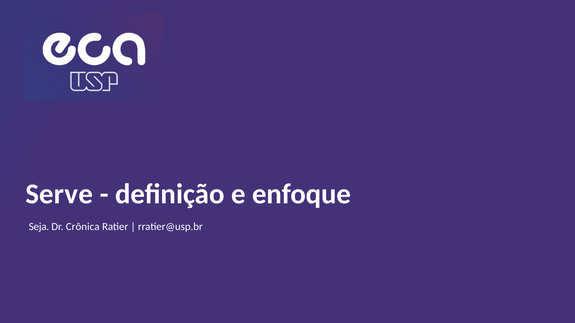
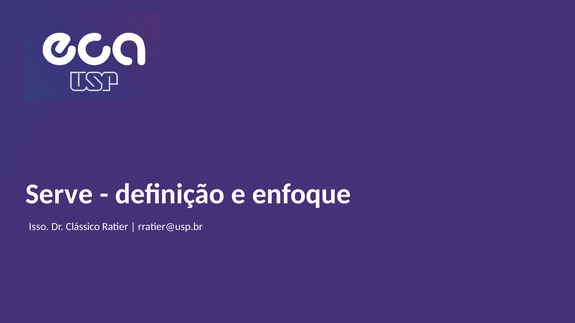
Seja: Seja -> Isso (39, 227)
Crônica: Crônica -> Clássico (83, 227)
